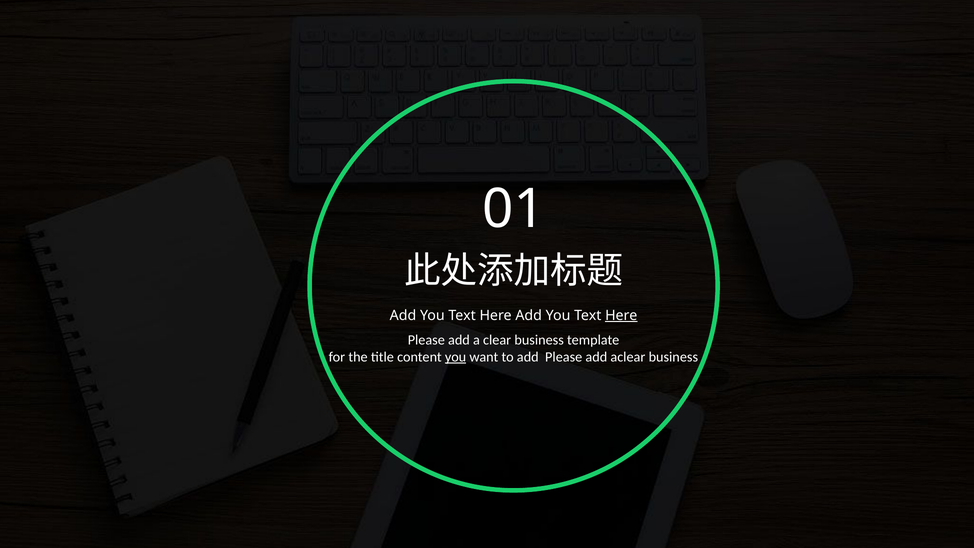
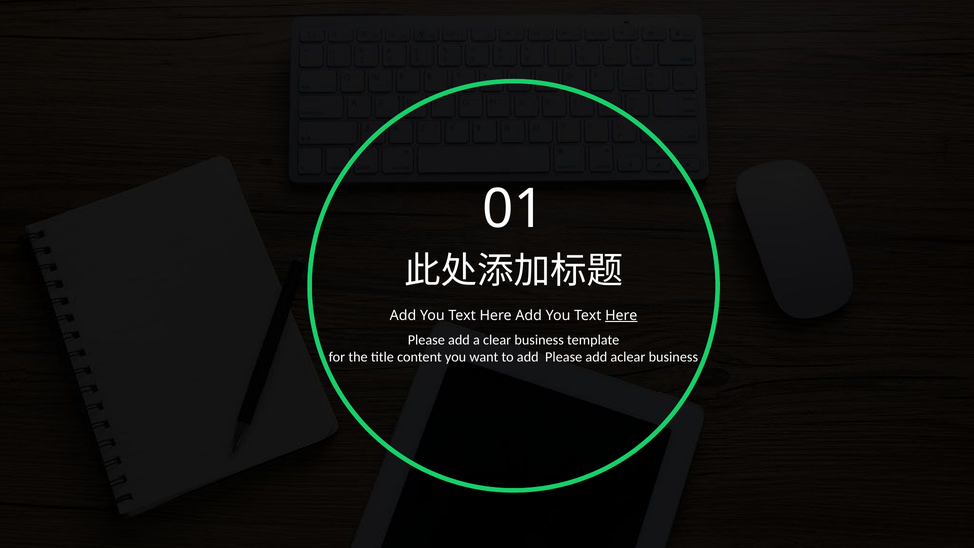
you underline: present -> none (456, 357)
